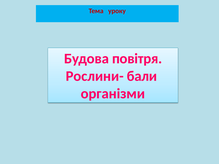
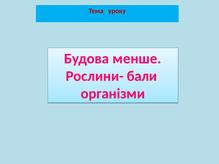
повітря: повітря -> менше (137, 59)
